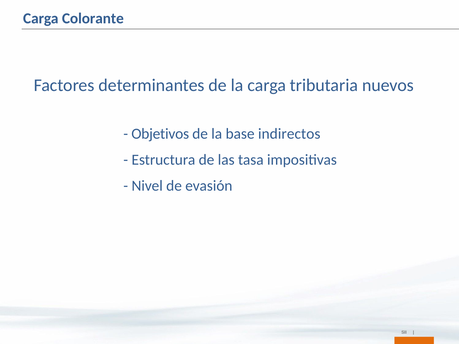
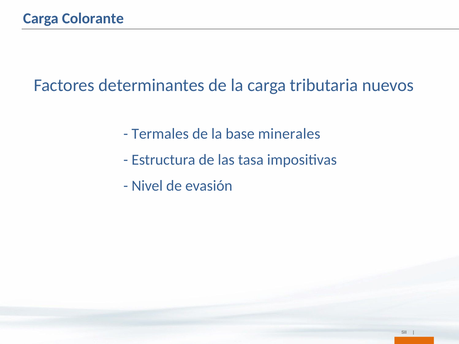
Objetivos: Objetivos -> Termales (160, 134)
indirectos: indirectos -> minerales (289, 134)
